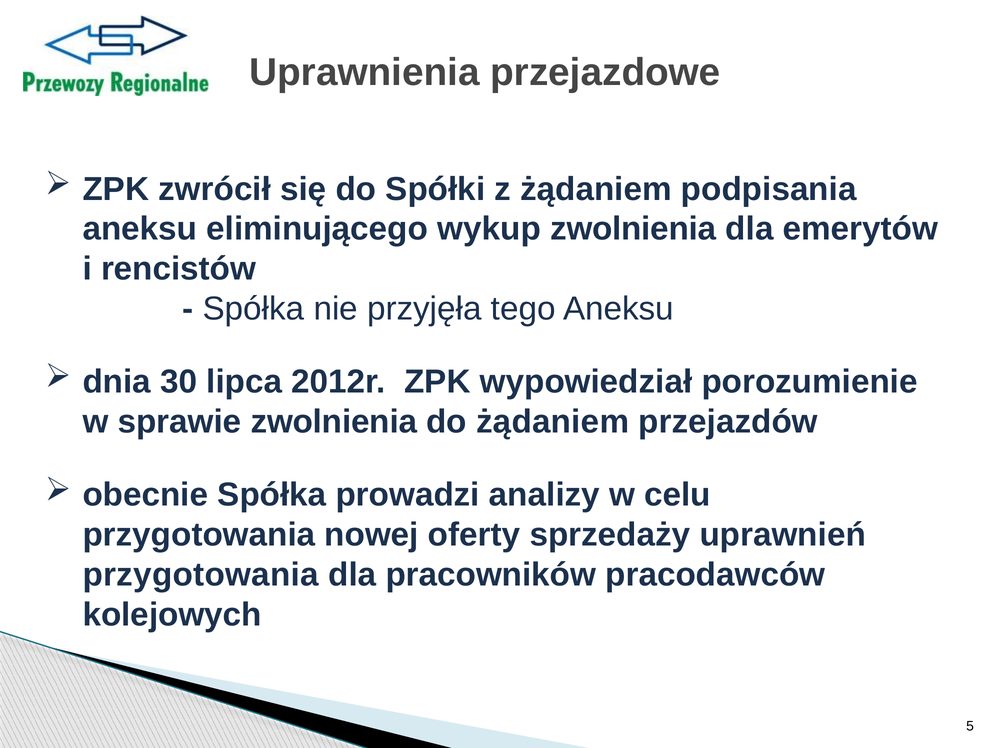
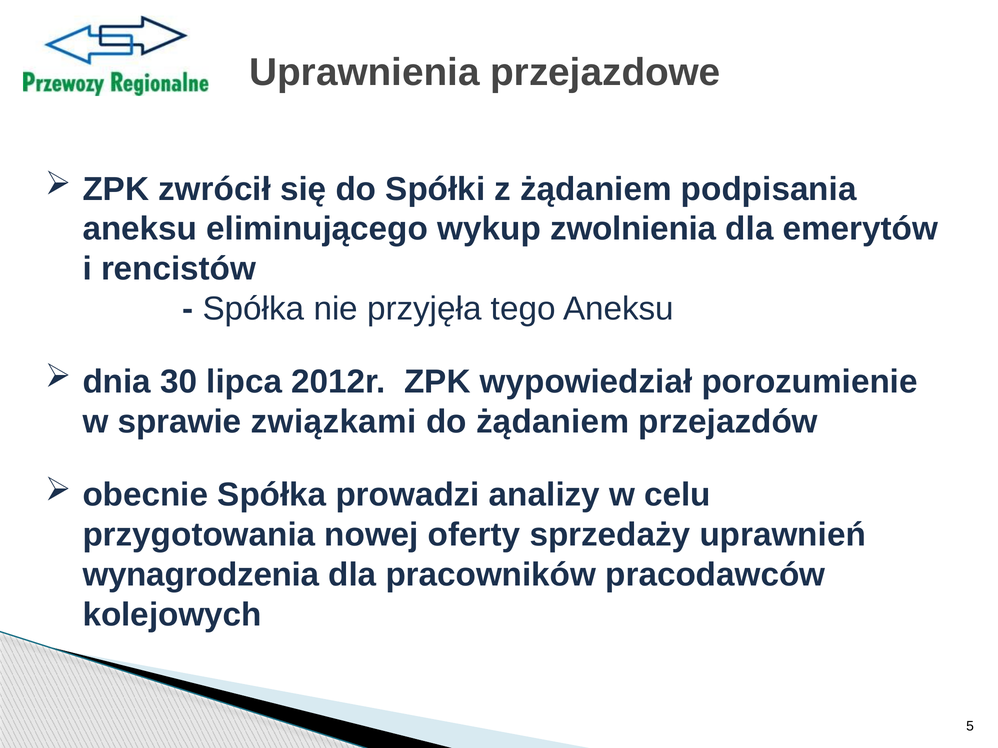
sprawie zwolnienia: zwolnienia -> związkami (334, 422)
przygotowania: przygotowania -> wynagrodzenia (201, 575)
